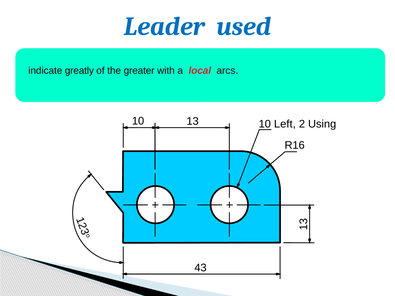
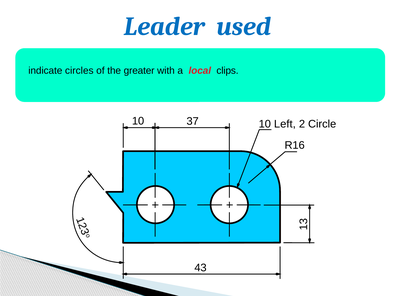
greatly: greatly -> circles (79, 71)
arcs: arcs -> clips (227, 71)
13: 13 -> 37 (193, 121)
Using: Using -> Circle (322, 124)
